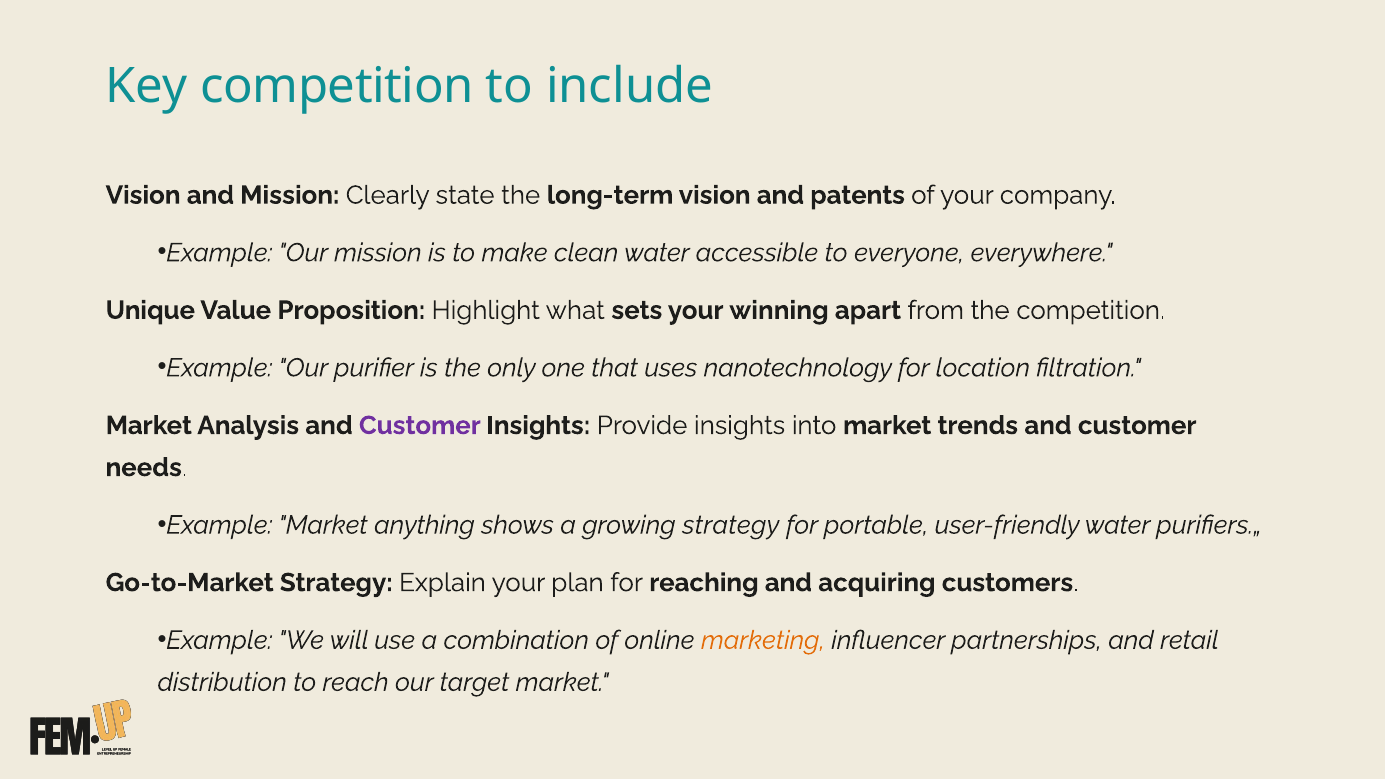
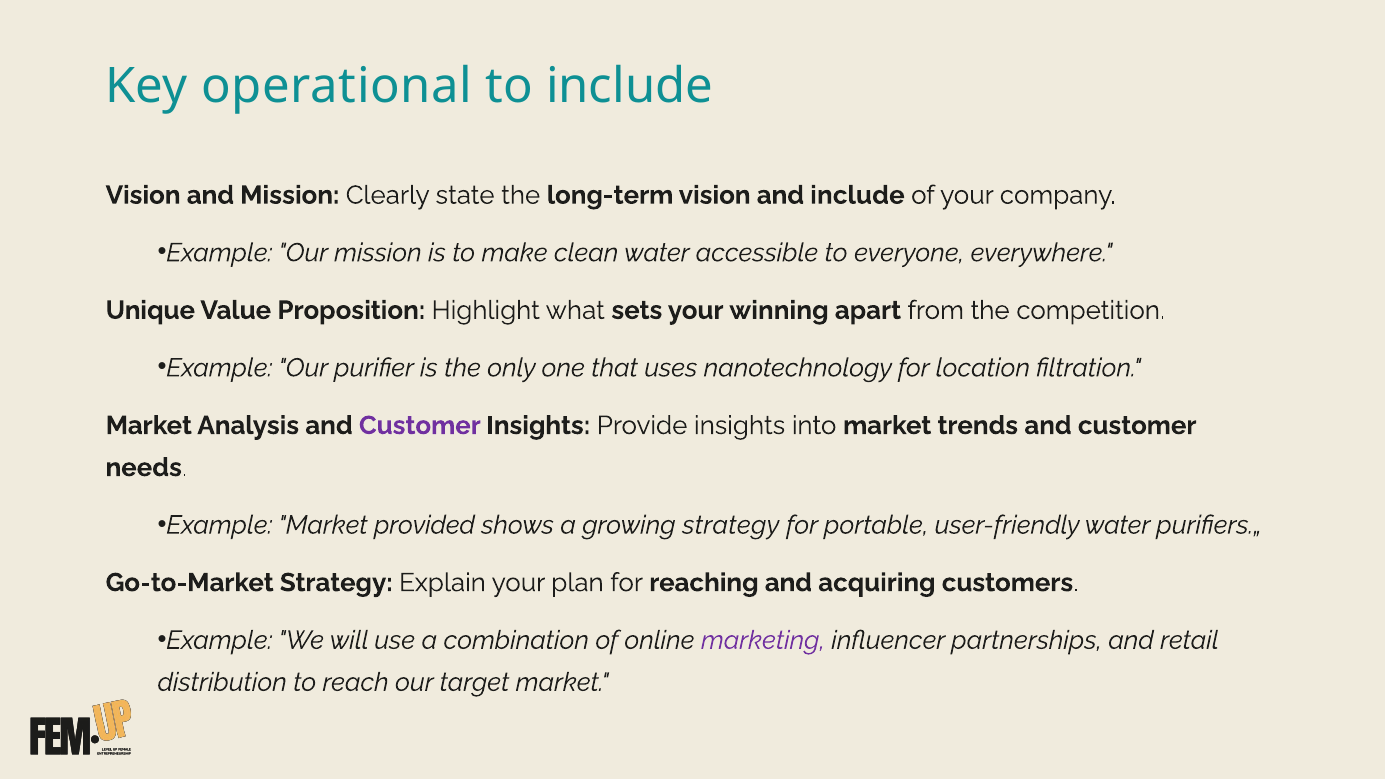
Key competition: competition -> operational (337, 87)
and patents: patents -> include (857, 195)
anything: anything -> provided (425, 525)
marketing colour: orange -> purple (763, 640)
